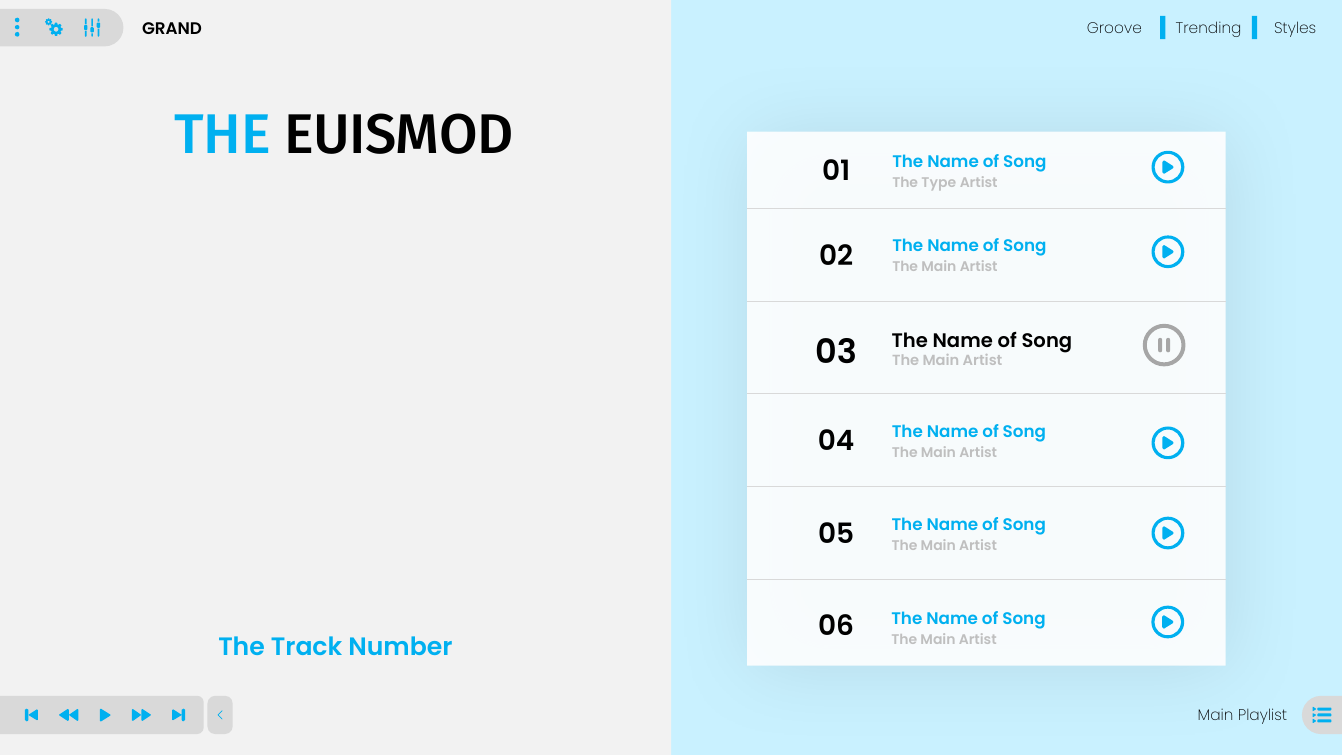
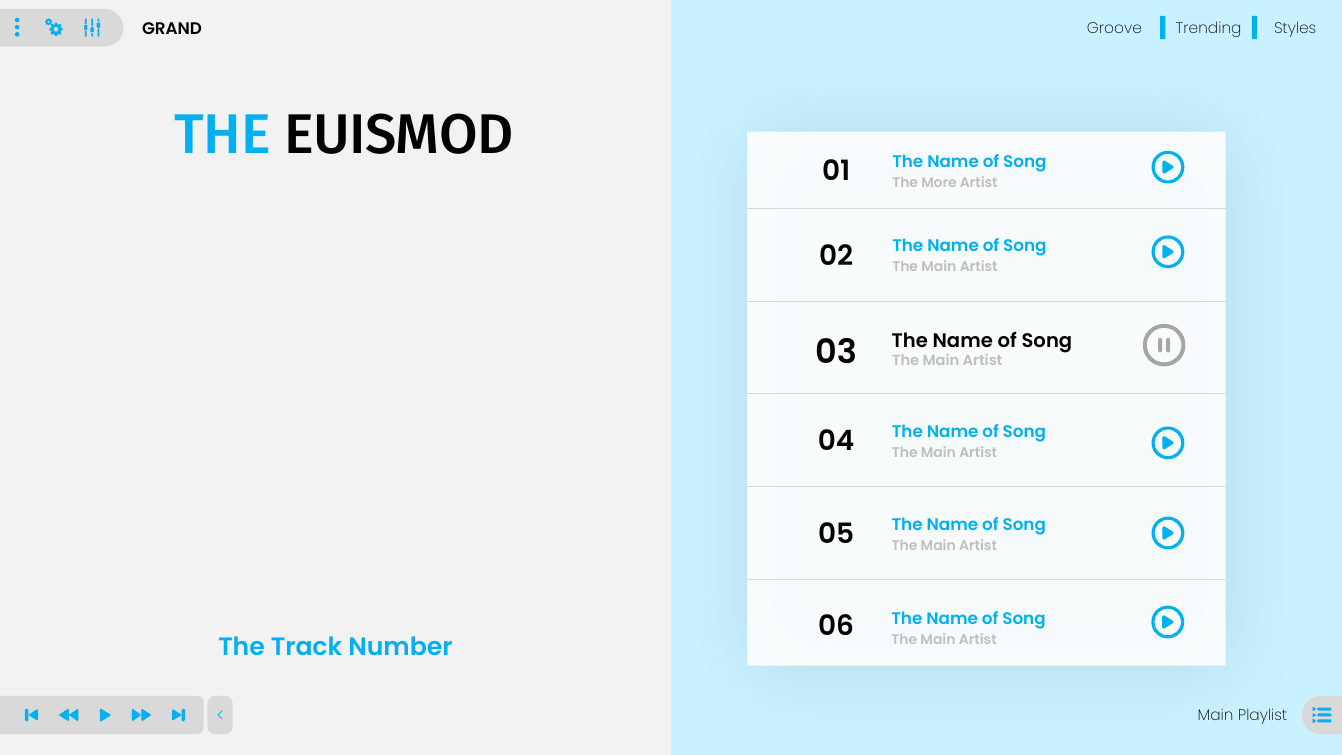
Type: Type -> More (939, 183)
